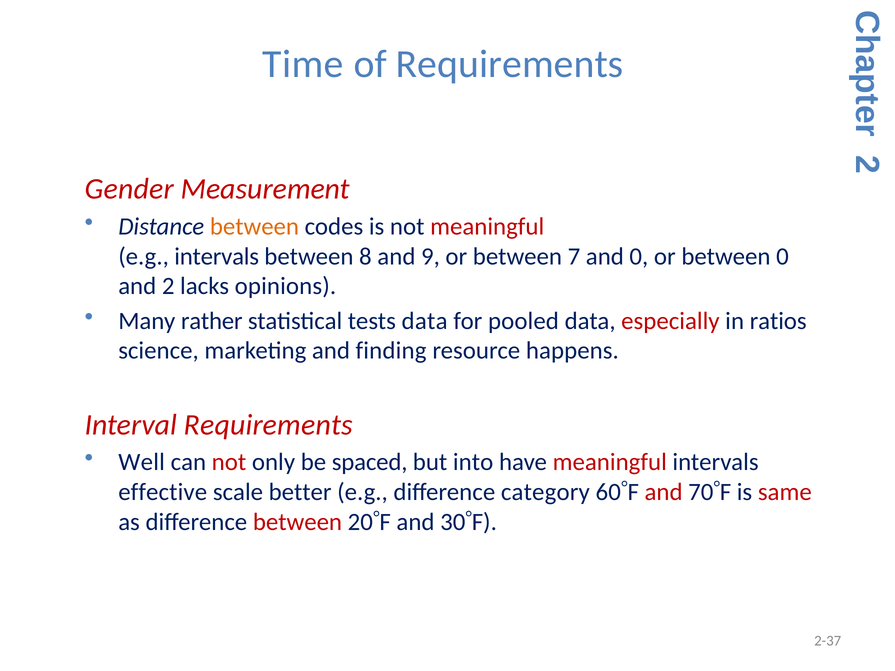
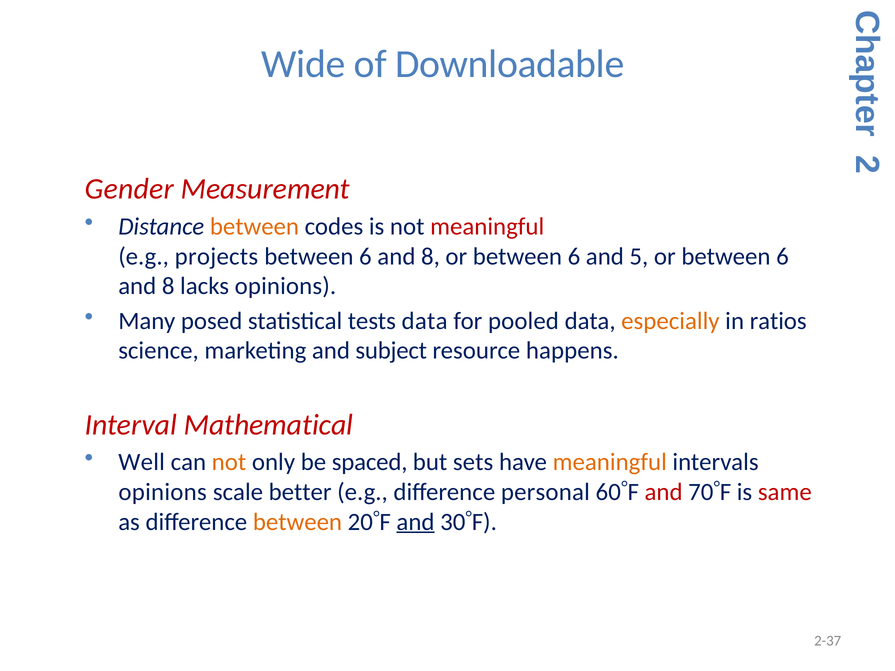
Time: Time -> Wide (303, 64)
of Requirements: Requirements -> Downloadable (510, 64)
e.g intervals: intervals -> projects (216, 256)
8: 8 -> 6 (365, 256)
9: 9 -> 8 (430, 256)
7: 7 -> 6 (574, 256)
and 0: 0 -> 5 (639, 256)
0: 0 -> 6 (782, 256)
2: 2 -> 8 (168, 286)
rather: rather -> posed (212, 321)
especially colour: red -> orange (670, 321)
finding: finding -> subject (391, 351)
Interval Requirements: Requirements -> Mathematical (268, 425)
not colour: red -> orange (229, 462)
into: into -> sets (473, 462)
meaningful colour: red -> orange (610, 462)
effective: effective -> opinions (163, 492)
category: category -> personal (545, 492)
between colour: red -> orange (297, 522)
and underline: none -> present (415, 522)
